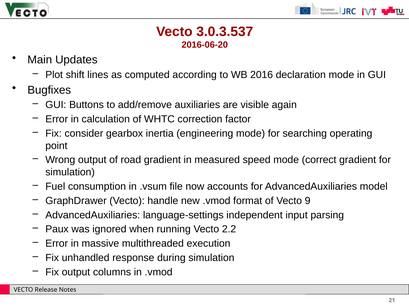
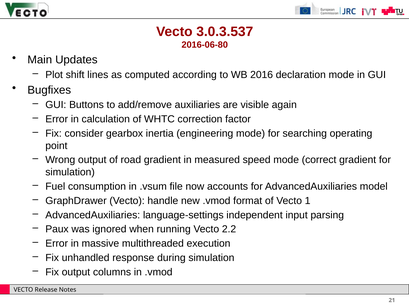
2016-06-20: 2016-06-20 -> 2016-06-80 (205, 45)
9: 9 -> 1 (308, 201)
